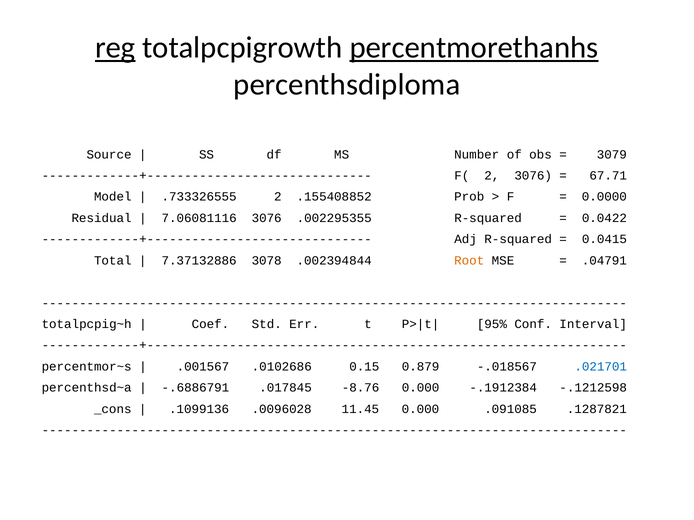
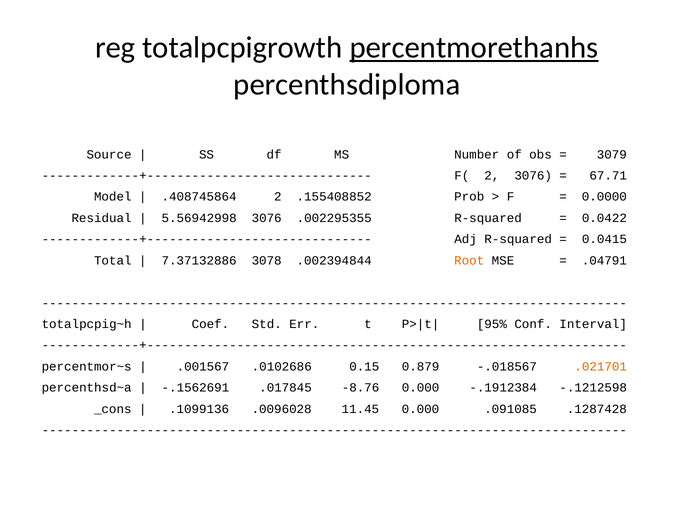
reg underline: present -> none (115, 48)
.733326555: .733326555 -> .408745864 (199, 197)
7.06081116: 7.06081116 -> 5.56942998 (199, 218)
.021701 colour: blue -> orange (601, 367)
-.6886791: -.6886791 -> -.1562691 (195, 388)
.1287821: .1287821 -> .1287428 (597, 409)
